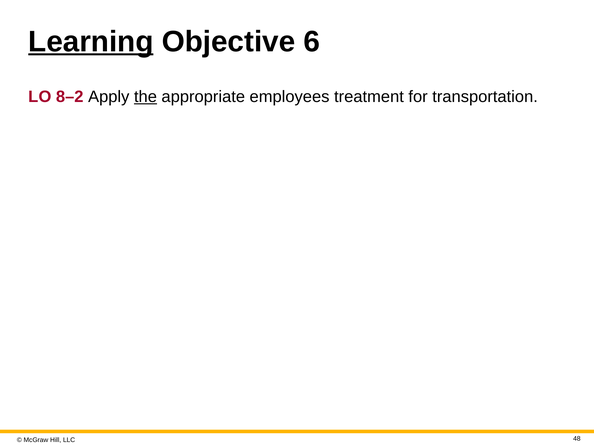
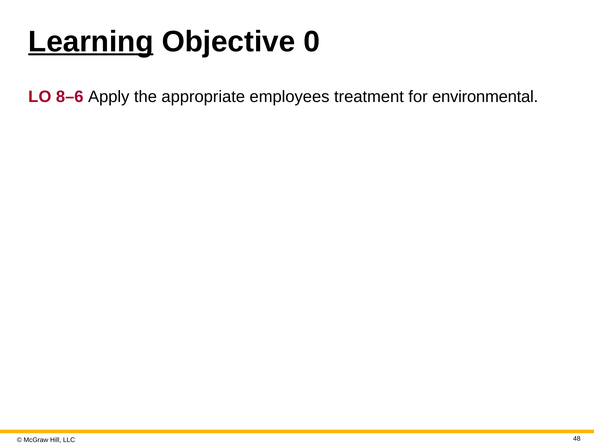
6: 6 -> 0 (312, 42)
8–2: 8–2 -> 8–6 (70, 97)
the underline: present -> none (145, 97)
transportation: transportation -> environmental (485, 97)
